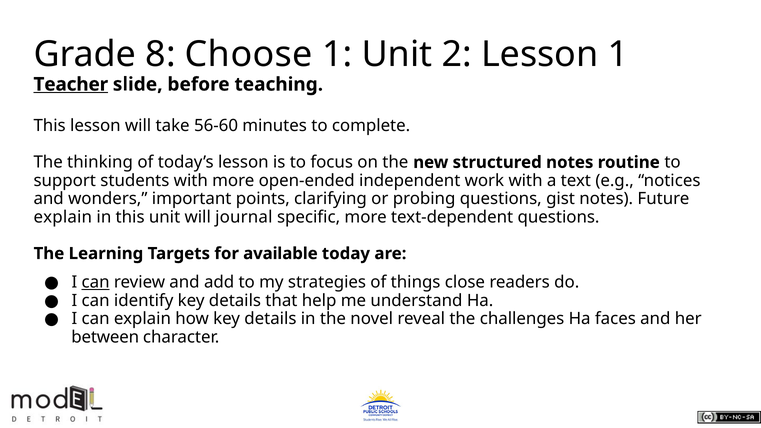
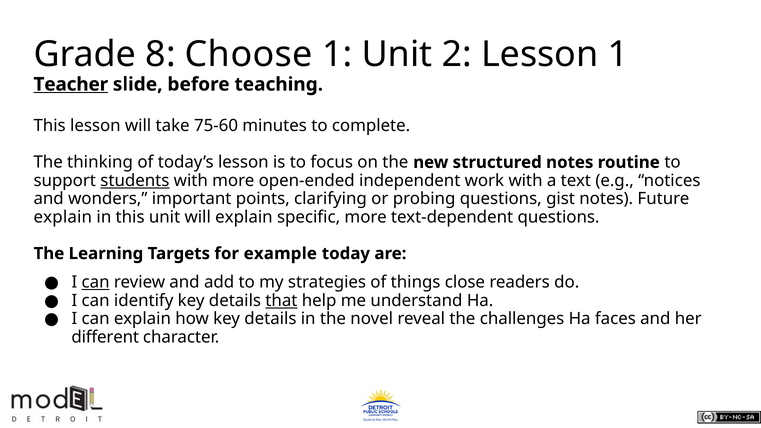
56-60: 56-60 -> 75-60 (216, 126)
students underline: none -> present (135, 181)
will journal: journal -> explain (244, 217)
available: available -> example (280, 254)
that underline: none -> present (281, 301)
between: between -> different (105, 337)
